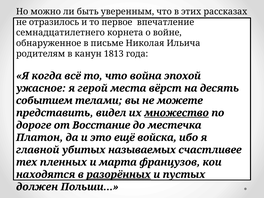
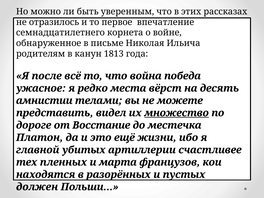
когда: когда -> после (47, 76)
эпохой: эпохой -> победа (183, 76)
герой: герой -> редко (93, 88)
событием: событием -> амнистии (44, 101)
войска: войска -> жизни (157, 138)
называемых: называемых -> артиллерии (142, 150)
разорённых underline: present -> none (119, 175)
